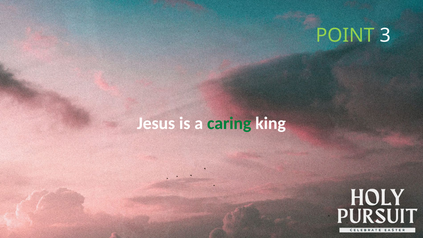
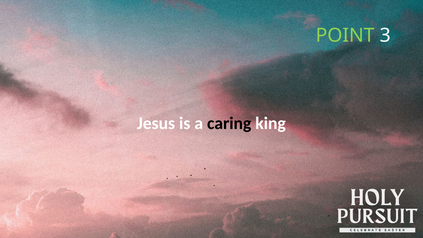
caring colour: green -> black (229, 123)
